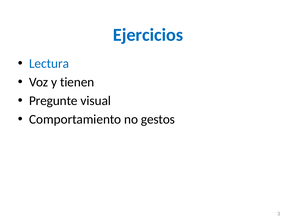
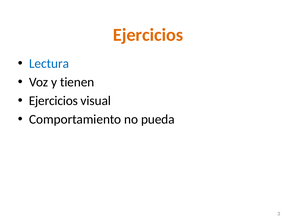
Ejercicios colour: blue -> orange (148, 35)
Pregunte: Pregunte -> Ejercicios (53, 101)
gestos: gestos -> pueda (158, 119)
